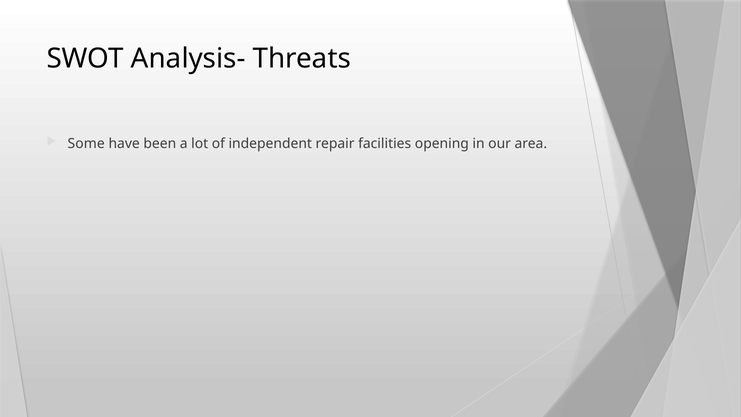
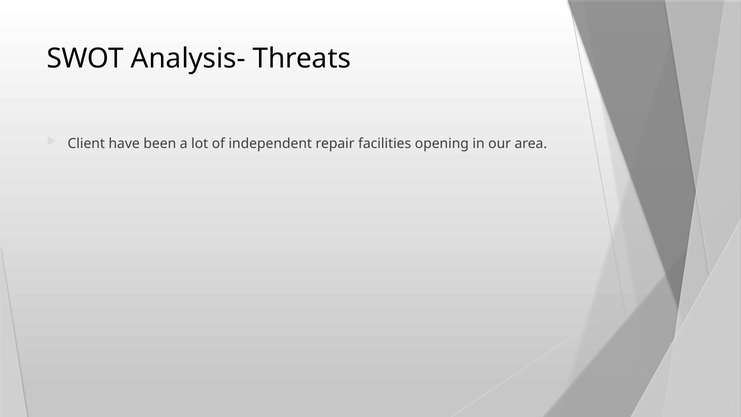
Some: Some -> Client (86, 143)
